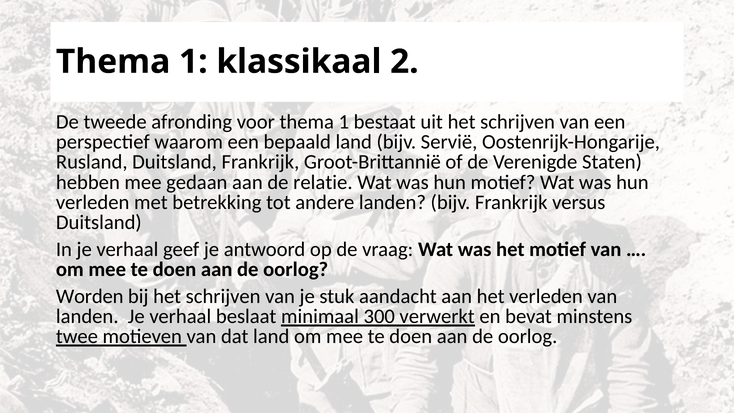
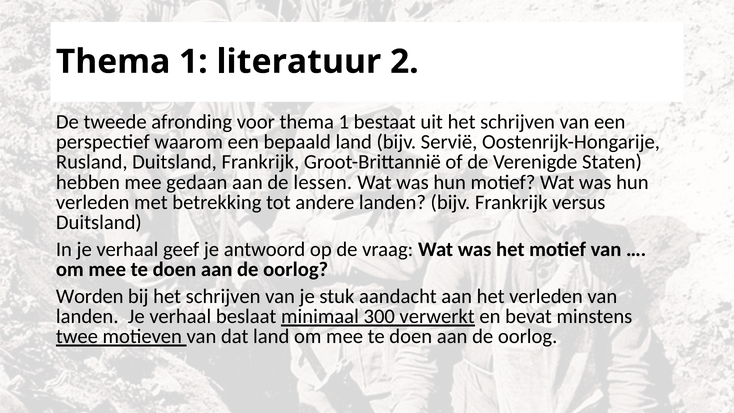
klassikaal: klassikaal -> literatuur (299, 62)
relatie: relatie -> lessen (323, 182)
